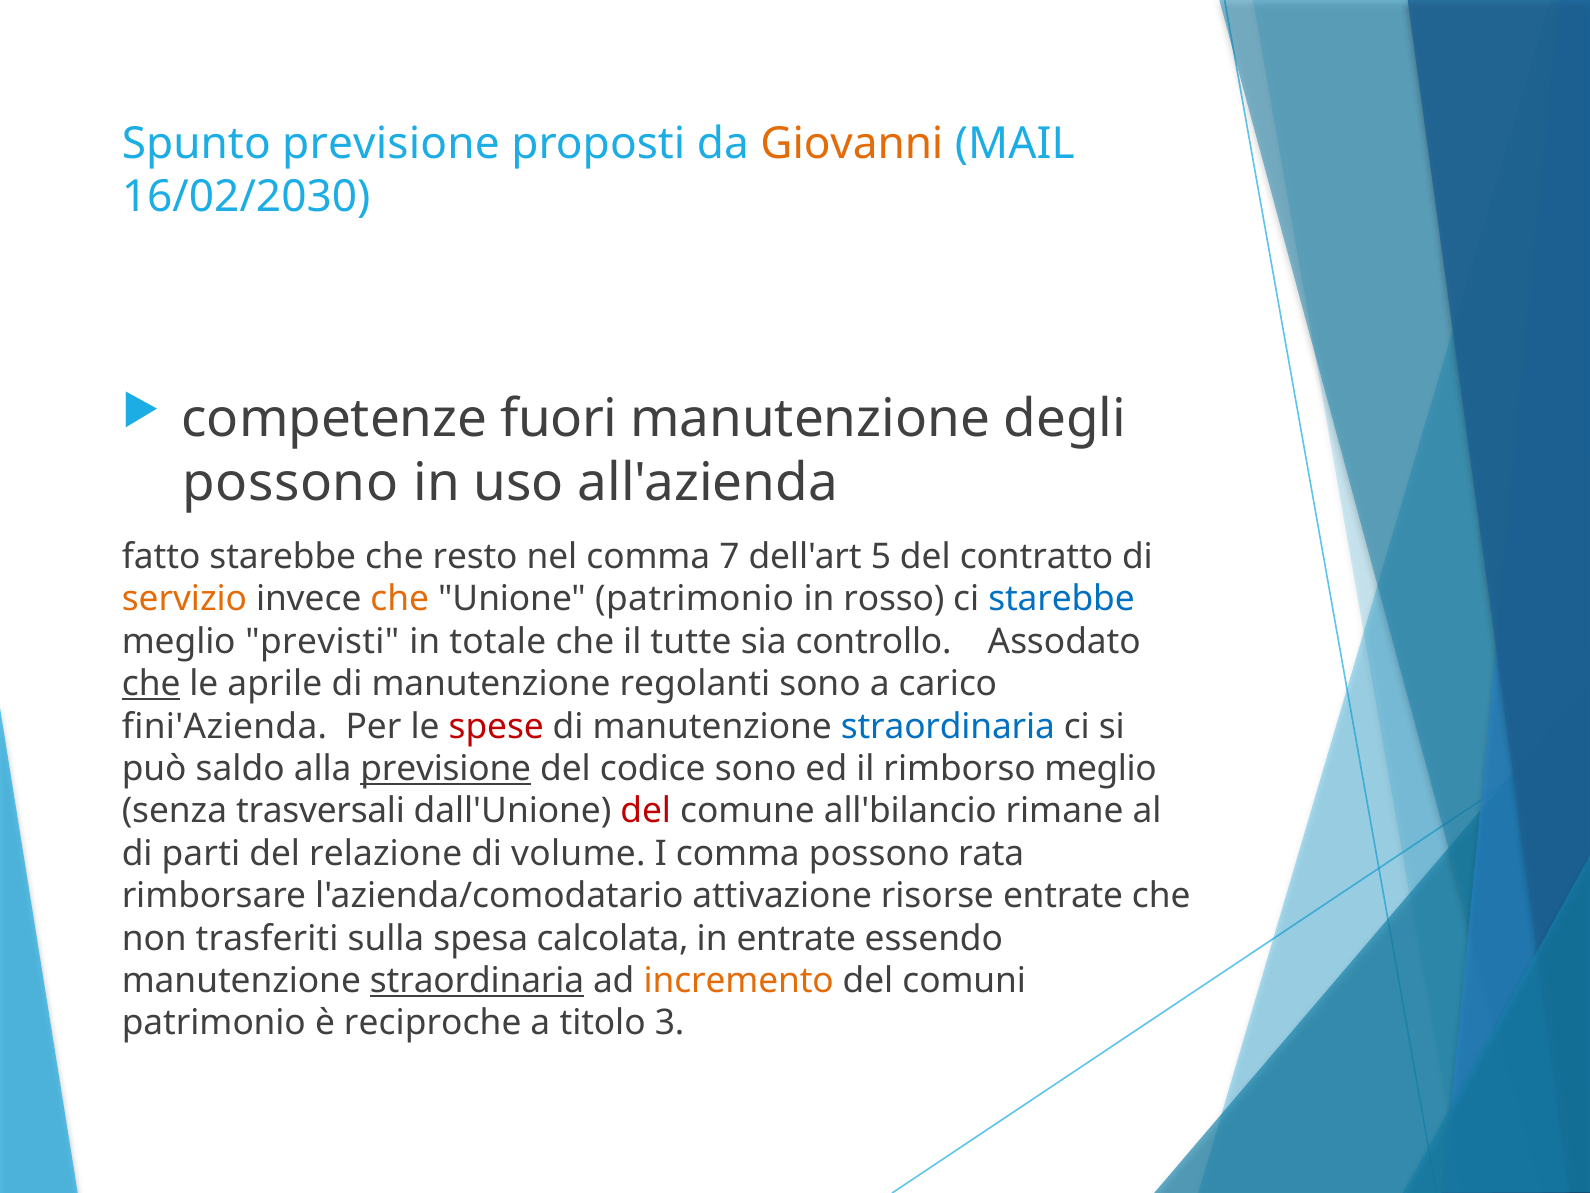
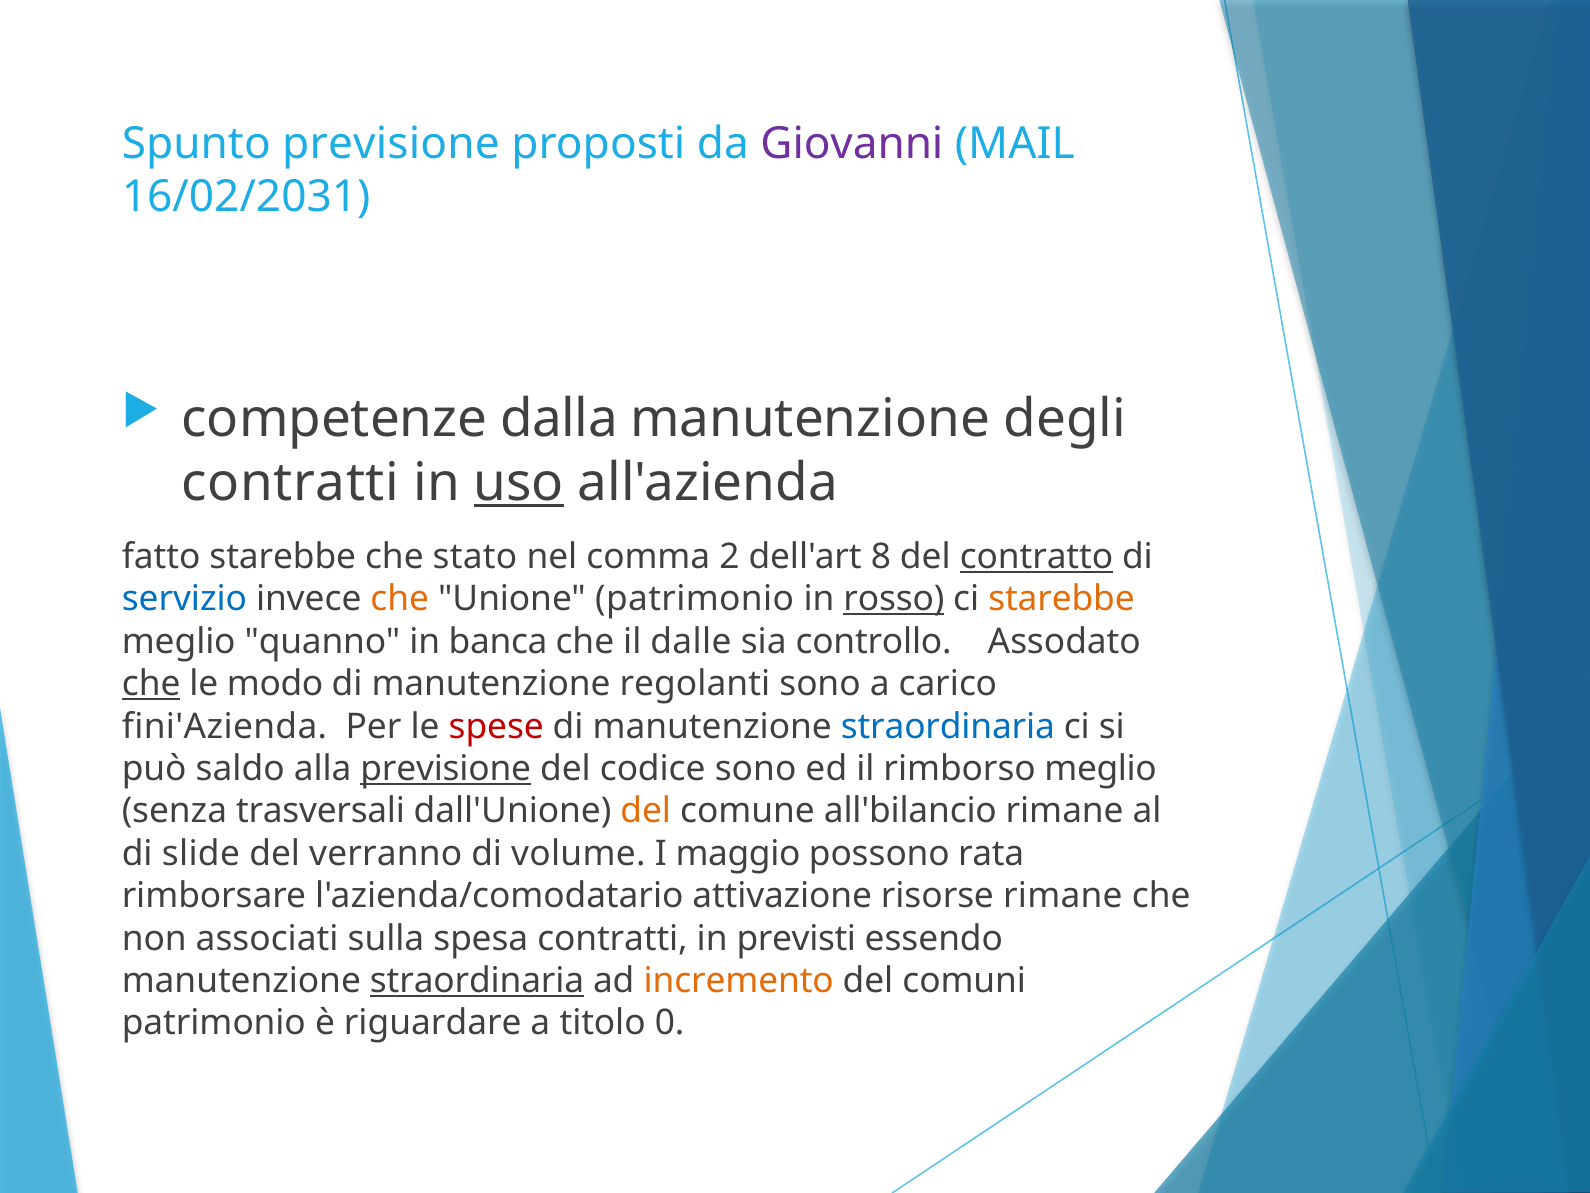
Giovanni colour: orange -> purple (852, 144)
16/02/2030: 16/02/2030 -> 16/02/2031 (246, 197)
fuori: fuori -> dalla (559, 419)
possono: possono -> contratti (290, 483)
uso underline: none -> present (519, 483)
resto: resto -> stato (475, 557)
7: 7 -> 2 (729, 557)
5: 5 -> 8 (881, 557)
contratto underline: none -> present (1036, 557)
servizio colour: orange -> blue (184, 599)
rosso underline: none -> present (894, 599)
starebbe colour: blue -> orange (1062, 599)
previsti: previsti -> quanno (323, 641)
totale: totale -> banca (498, 641)
tutte: tutte -> dalle (691, 641)
aprile: aprile -> modo (275, 684)
del colour: red -> orange (646, 811)
parti: parti -> slide (201, 853)
relazione: relazione -> verranno (386, 853)
I comma: comma -> maggio (738, 853)
risorse entrate: entrate -> rimane (1063, 896)
trasferiti: trasferiti -> associati (267, 938)
spesa calcolata: calcolata -> contratti (612, 938)
in entrate: entrate -> previsti (796, 938)
reciproche: reciproche -> riguardare (433, 1023)
3: 3 -> 0 (670, 1023)
